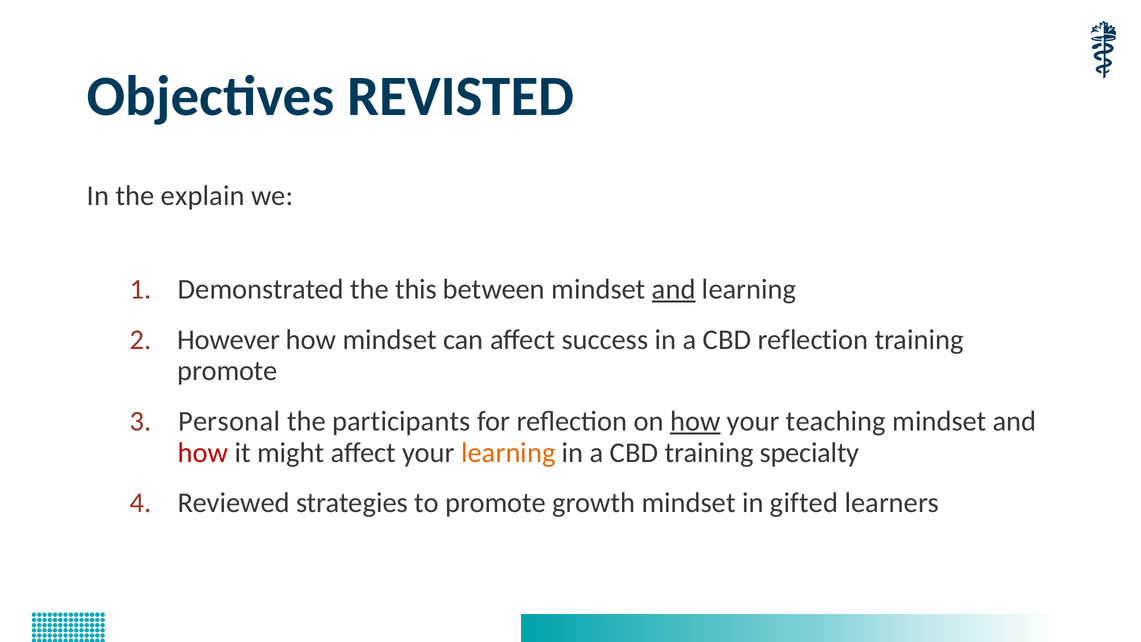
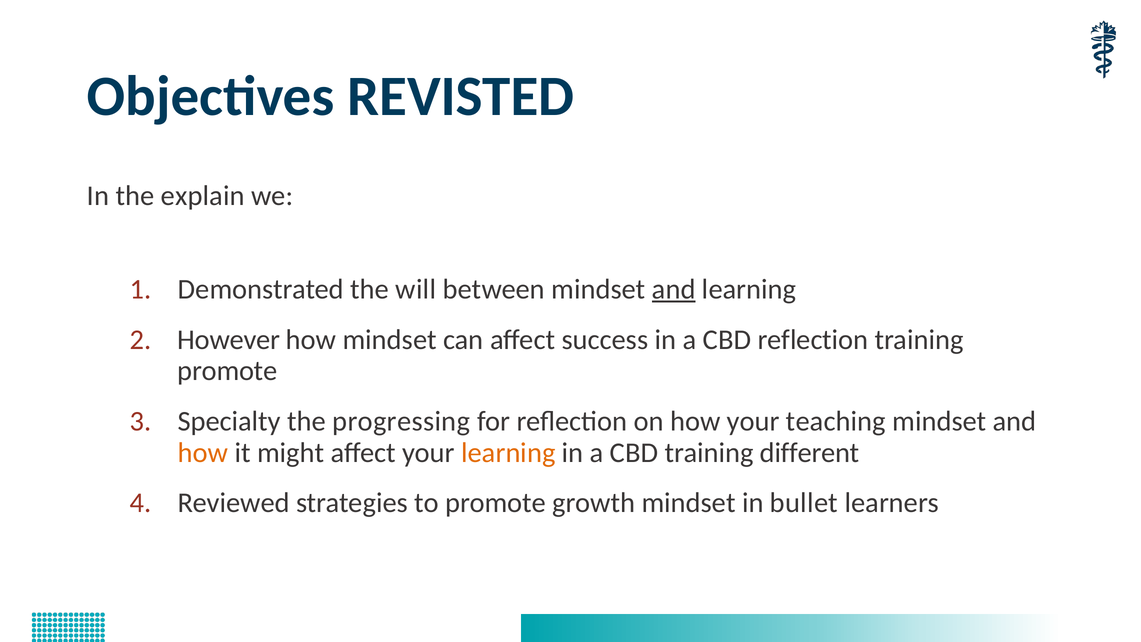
this: this -> will (416, 289)
Personal: Personal -> Specialty (229, 421)
participants: participants -> progressing (401, 421)
how underline: present -> none (695, 421)
how colour: red -> orange (203, 453)
specialty: specialty -> different (810, 453)
gifted: gifted -> bullet (804, 503)
